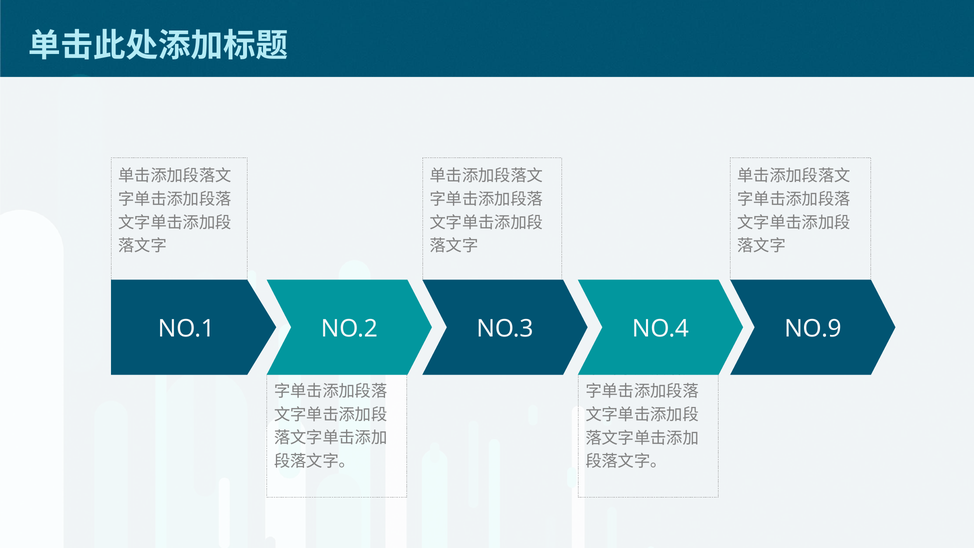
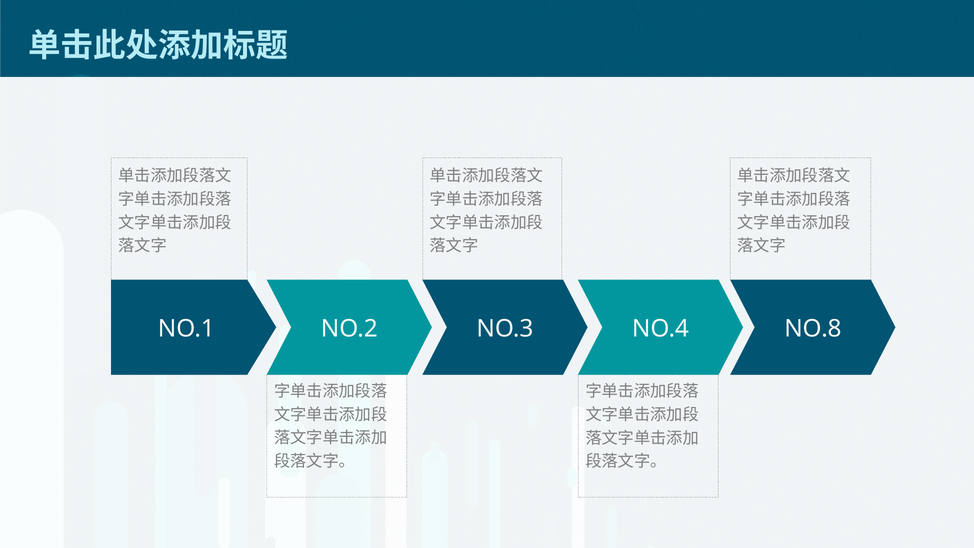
NO.9: NO.9 -> NO.8 (813, 329)
